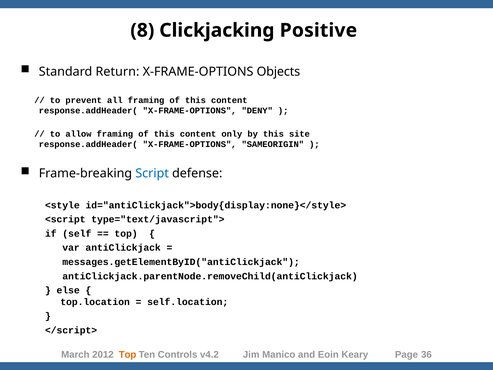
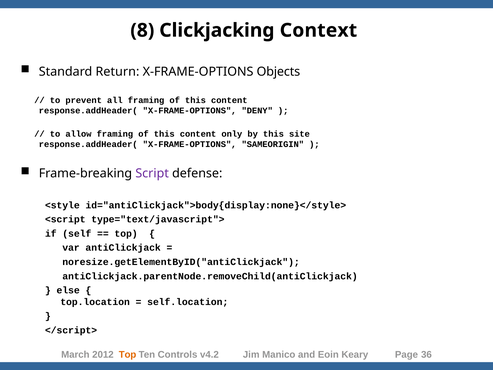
Positive: Positive -> Context (318, 30)
Script colour: blue -> purple (152, 173)
messages.getElementByID("antiClickjack: messages.getElementByID("antiClickjack -> noresize.getElementByID("antiClickjack (181, 262)
